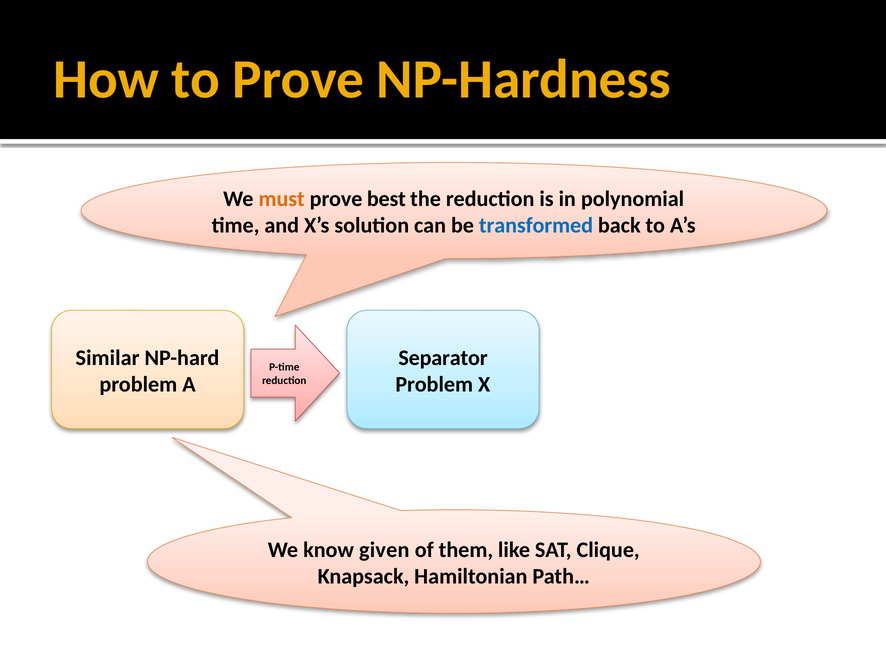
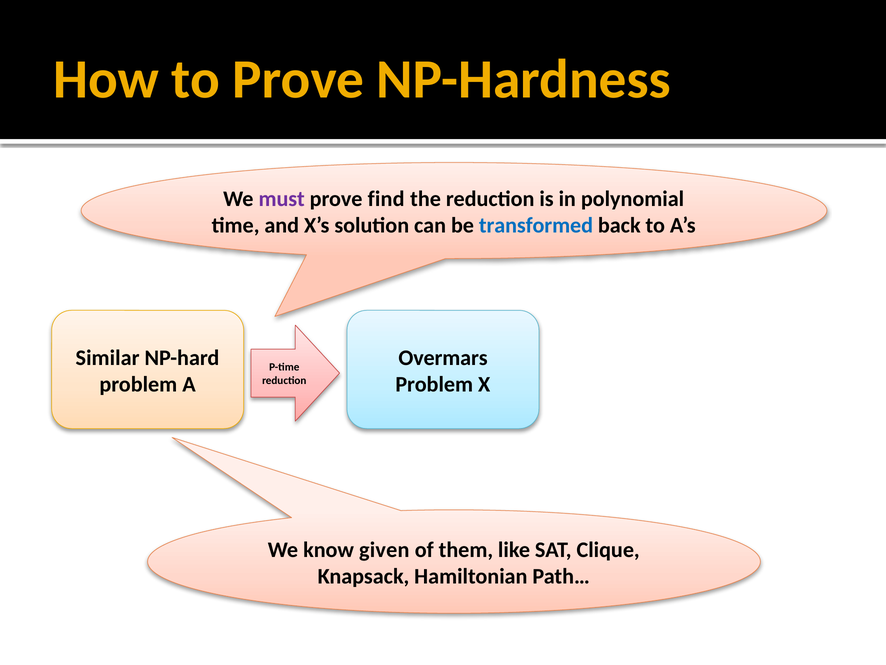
must colour: orange -> purple (282, 199)
best: best -> find (386, 199)
Separator: Separator -> Overmars (443, 357)
